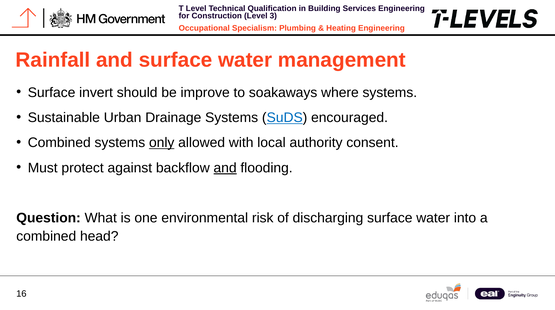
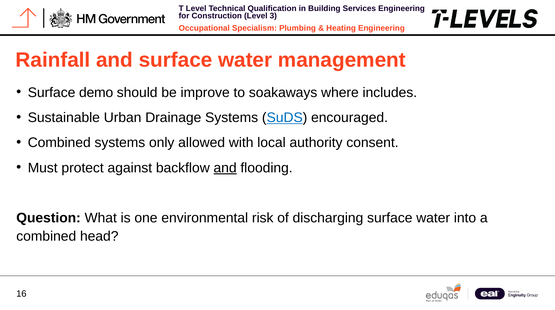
invert: invert -> demo (96, 93)
where systems: systems -> includes (390, 93)
only underline: present -> none (162, 143)
